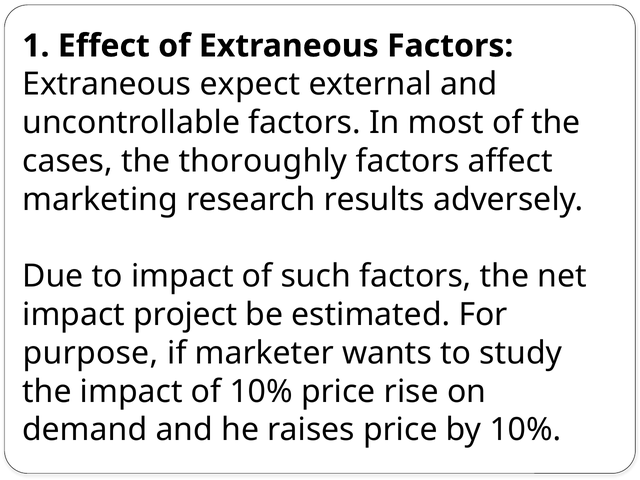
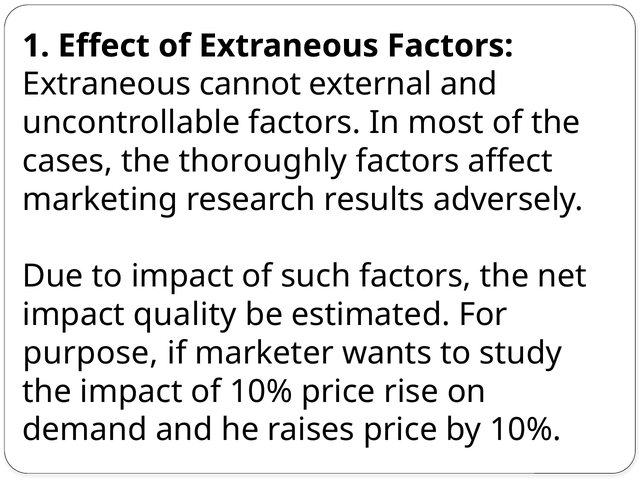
expect: expect -> cannot (250, 84)
project: project -> quality (185, 315)
